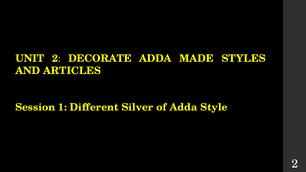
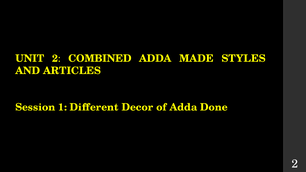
DECORATE: DECORATE -> COMBINED (100, 58)
Silver: Silver -> Decor (137, 107)
Style: Style -> Done (214, 107)
